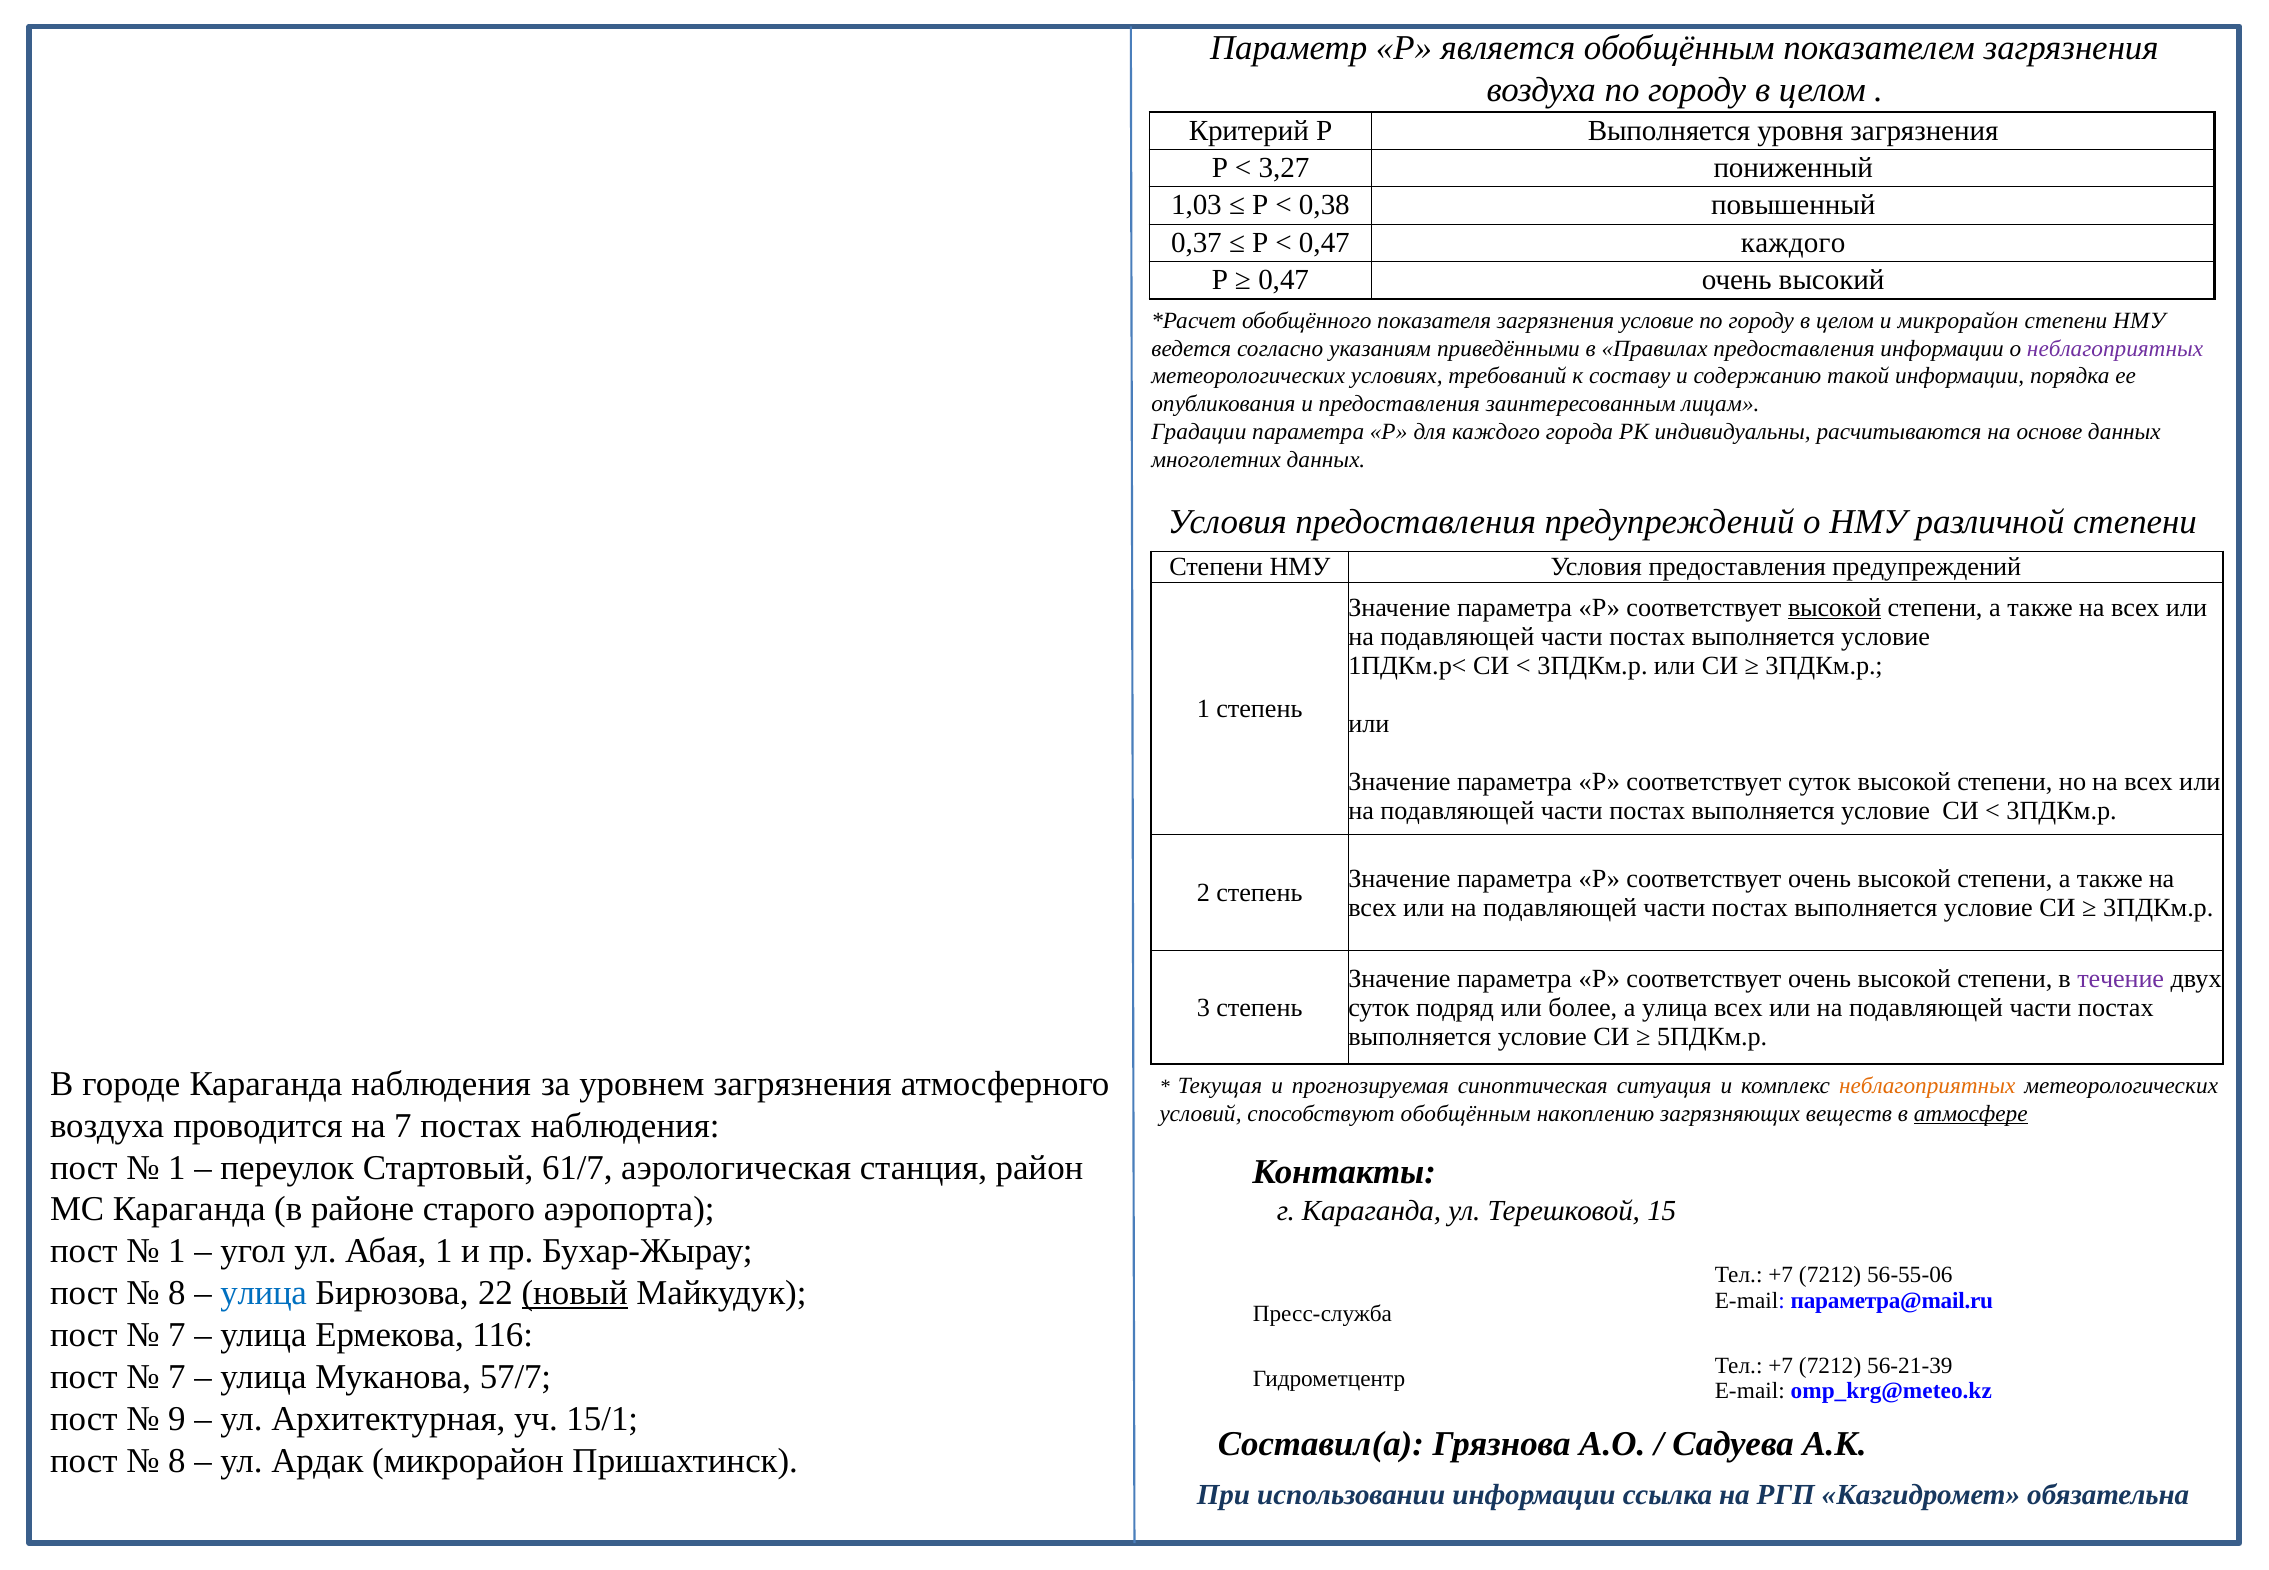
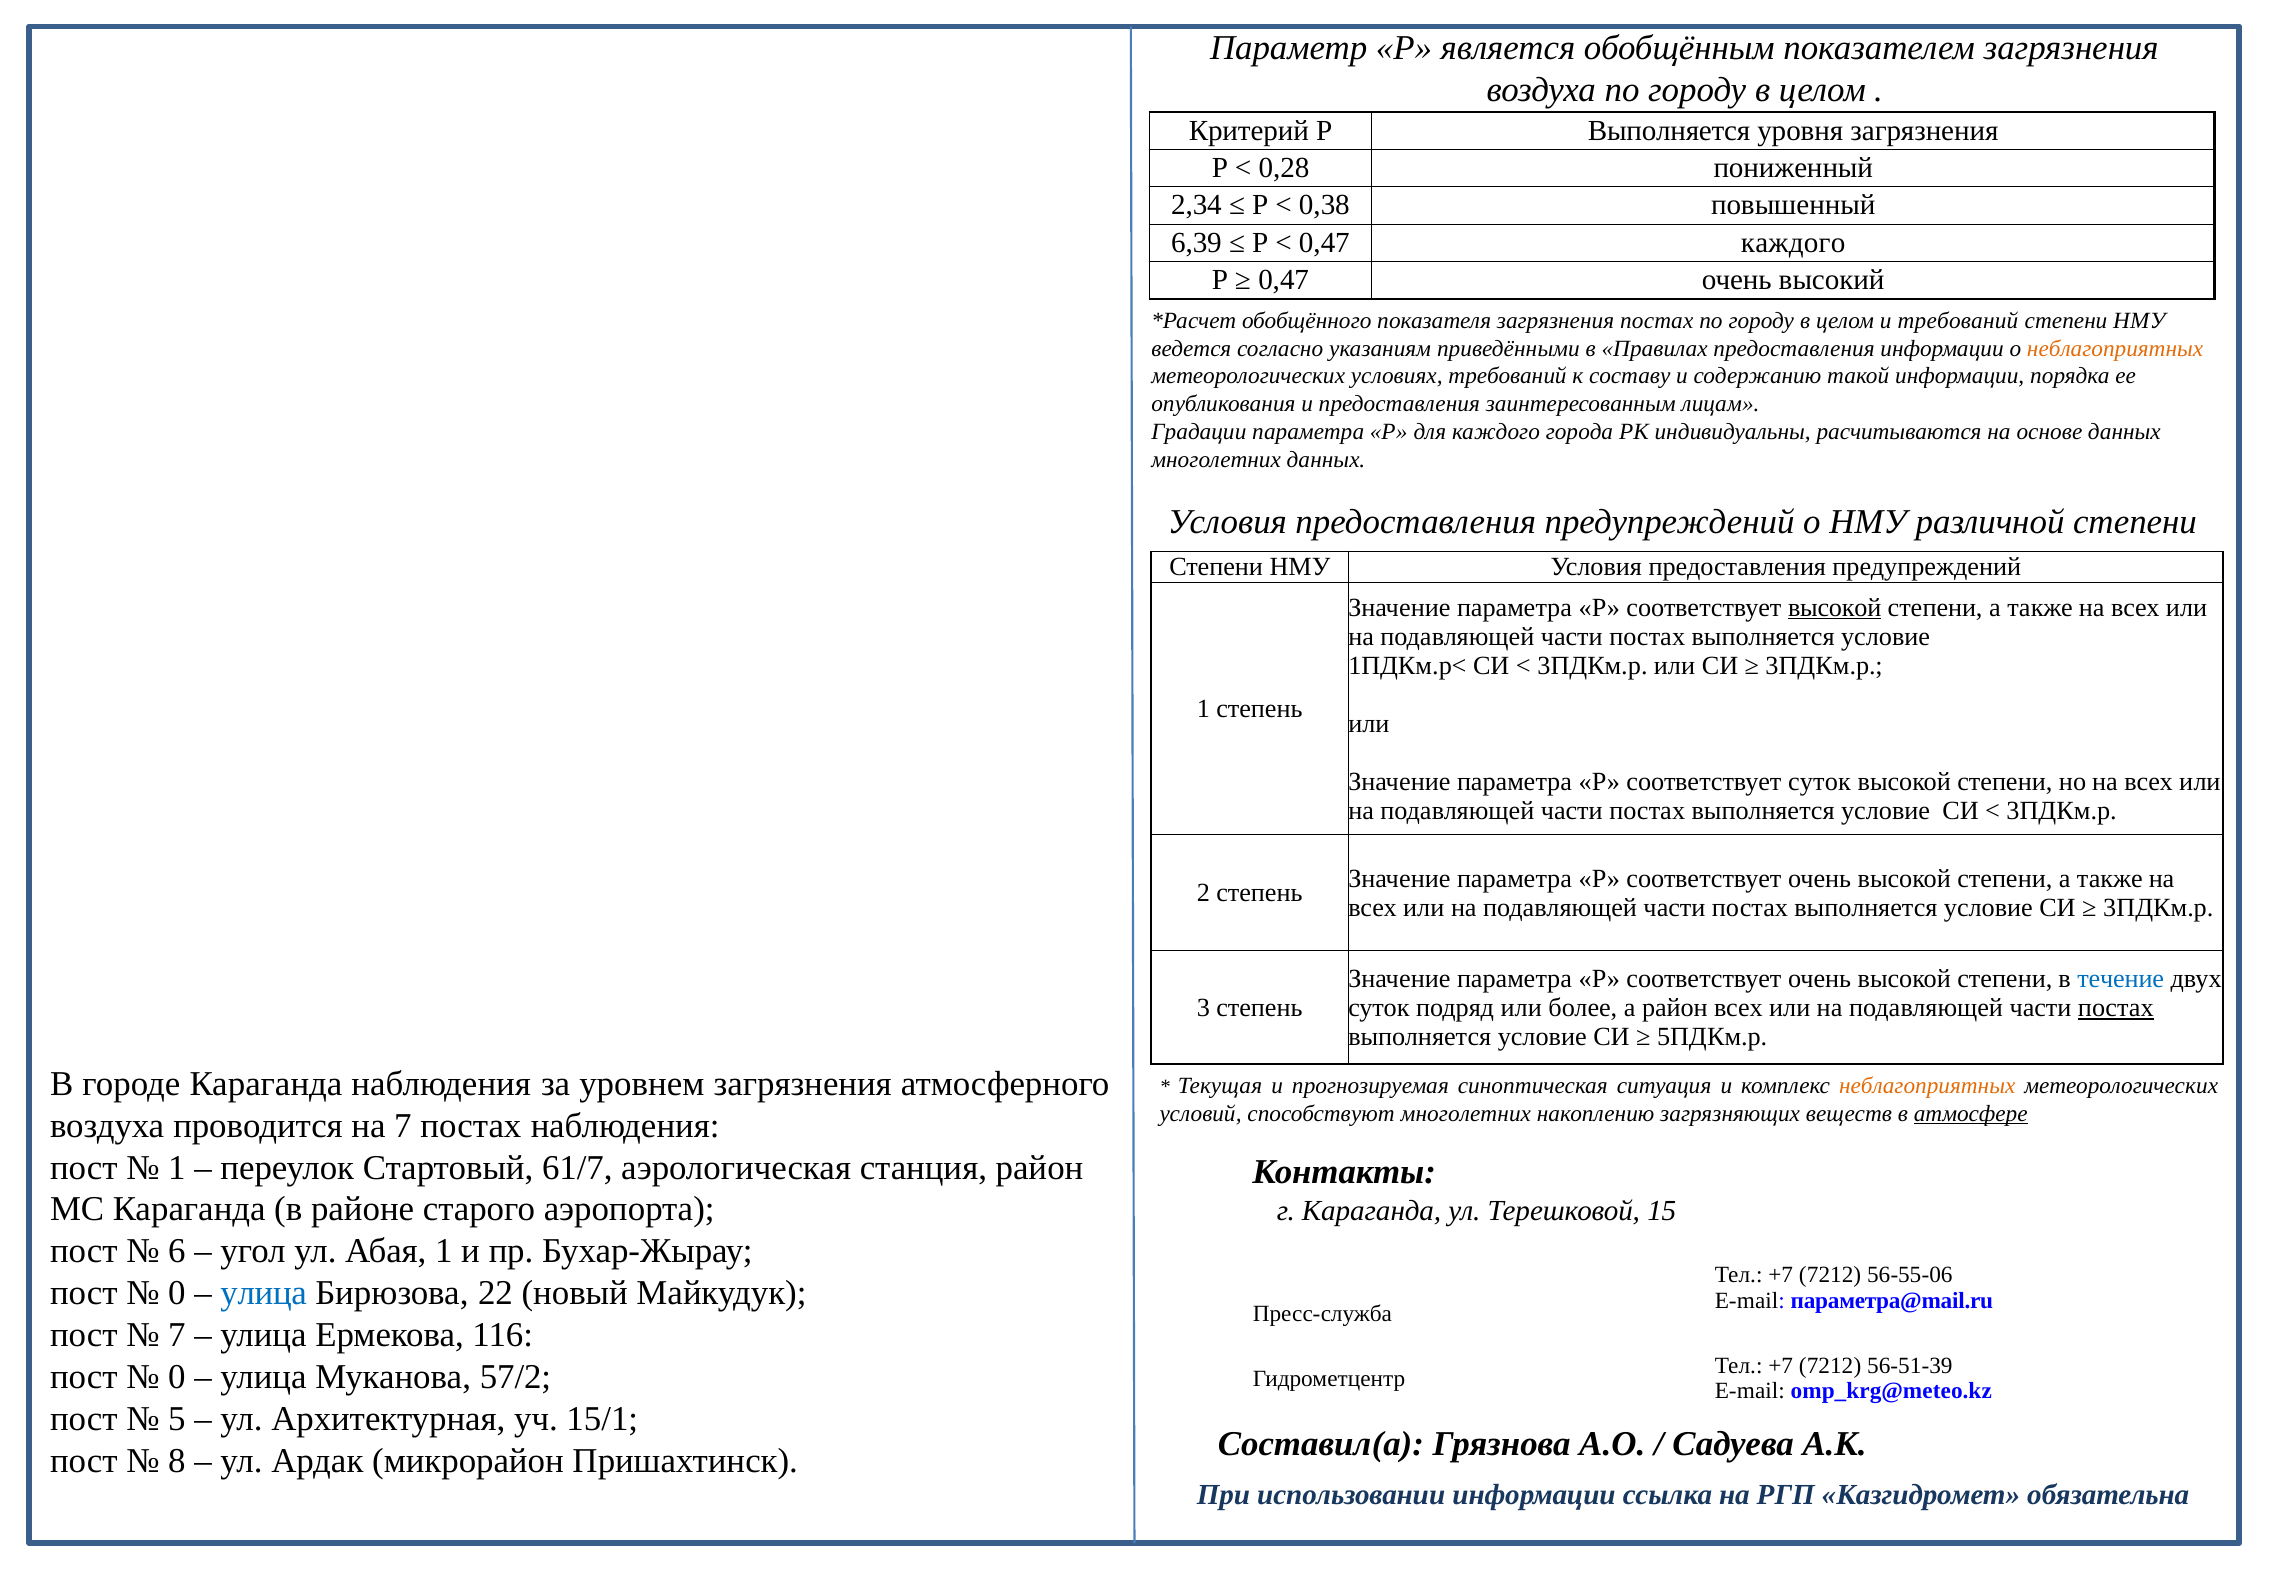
3,27: 3,27 -> 0,28 (1284, 168)
1,03: 1,03 -> 2,34 (1196, 205)
0,37: 0,37 -> 6,39 (1196, 243)
загрязнения условие: условие -> постах (1657, 321)
и микрорайон: микрорайон -> требований (1958, 321)
неблагоприятных colour: purple -> orange (2115, 349)
течение colour: purple -> blue (2121, 979)
а улица: улица -> район (1675, 1008)
постах underline: none -> present (2116, 1008)
способствуют обобщённым: обобщённым -> многолетних (1466, 1114)
1: 1 -> 6 (177, 1252)
8: 8 -> 0 (177, 1294)
новый underline: present -> none (575, 1294)
56-21-39: 56-21-39 -> 56-51-39 (1910, 1366)
7: 7 -> 0 (177, 1378)
57/7: 57/7 -> 57/2 (515, 1378)
9: 9 -> 5 (177, 1419)
